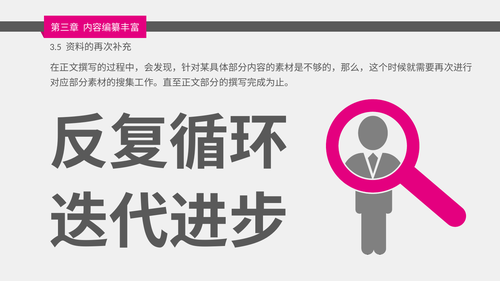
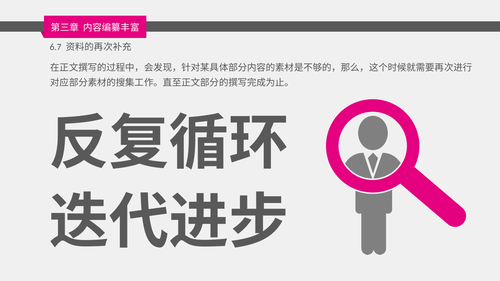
3.5: 3.5 -> 6.7 (56, 47)
